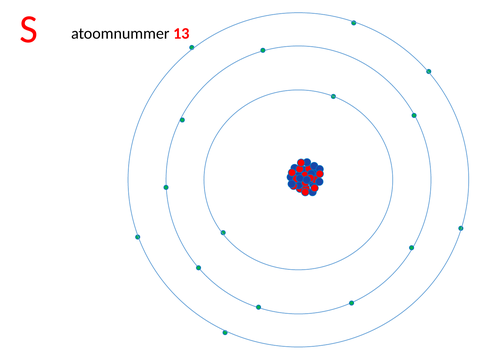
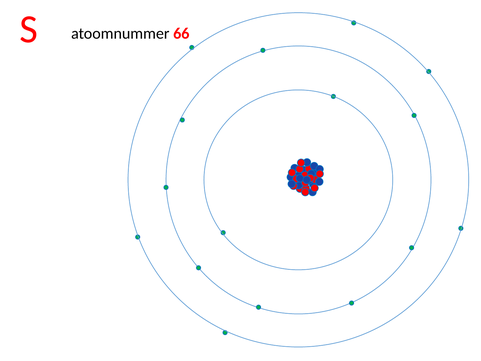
13: 13 -> 66 (181, 34)
